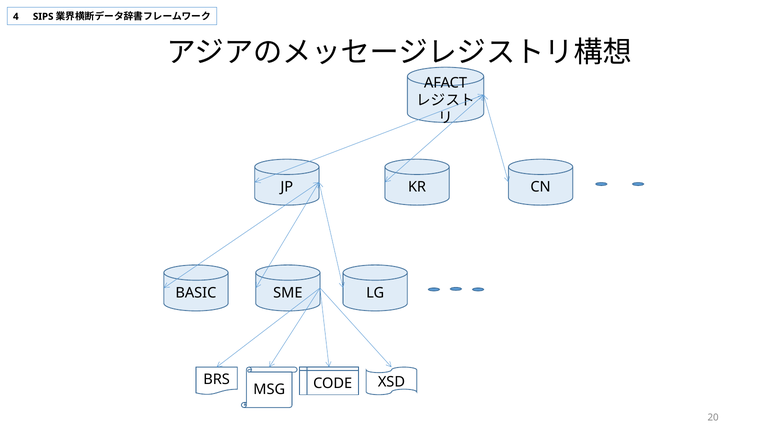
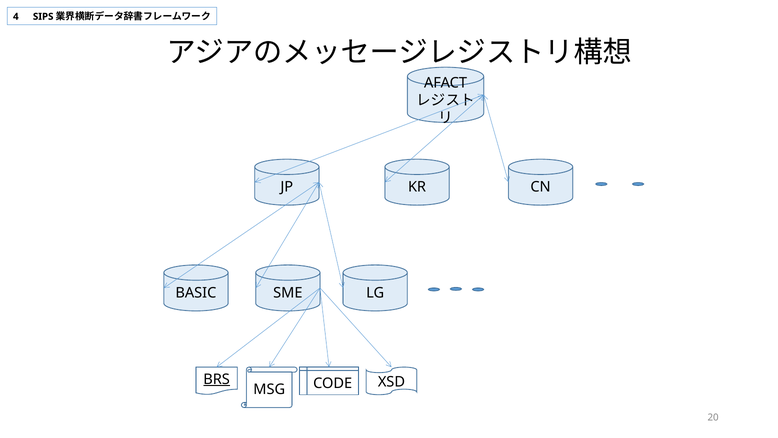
BRS underline: none -> present (217, 379)
